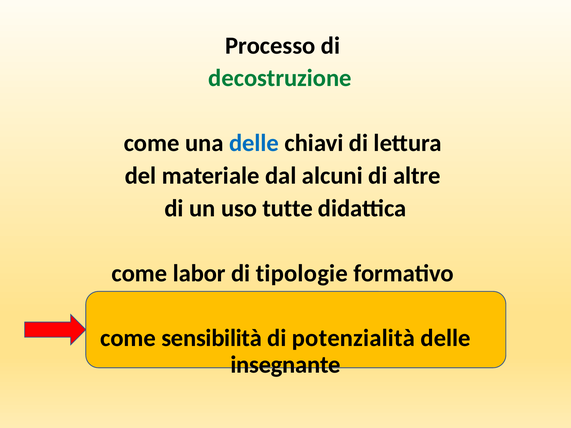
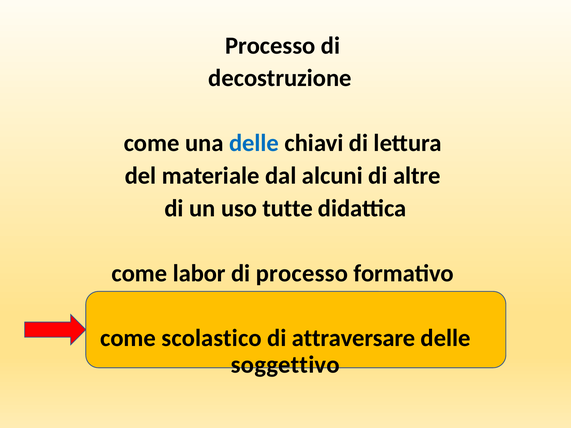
decostruzione colour: green -> black (280, 78)
di tipologie: tipologie -> processo (302, 273)
sensibilità: sensibilità -> scolastico (212, 338)
potenzialità: potenzialità -> attraversare (354, 338)
insegnante: insegnante -> soggettivo (285, 365)
